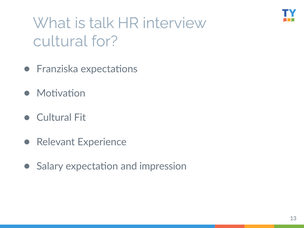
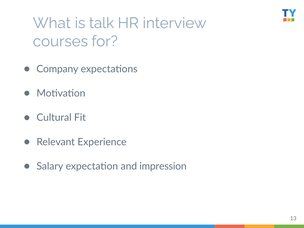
cultural: cultural -> courses (60, 41)
Franziska: Franziska -> Company (57, 69)
